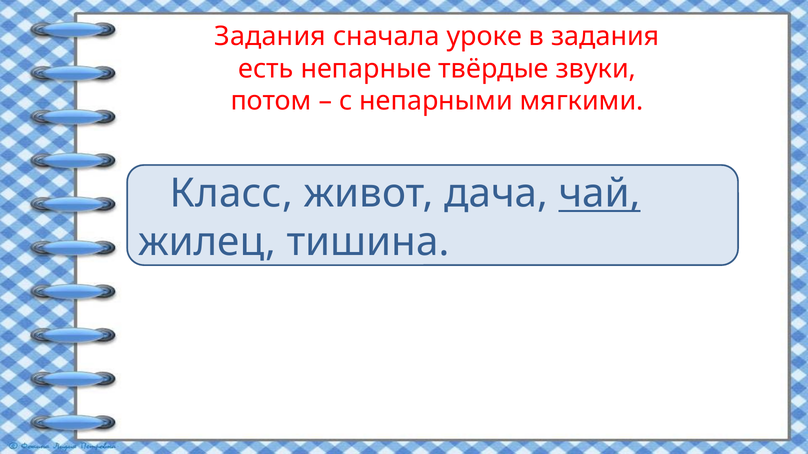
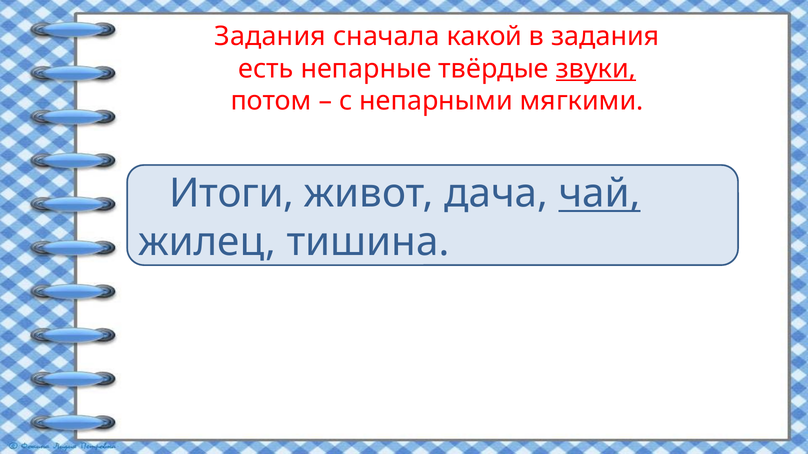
уроке: уроке -> какой (484, 37)
звуки underline: none -> present (596, 69)
Класс: Класс -> Итоги (232, 194)
